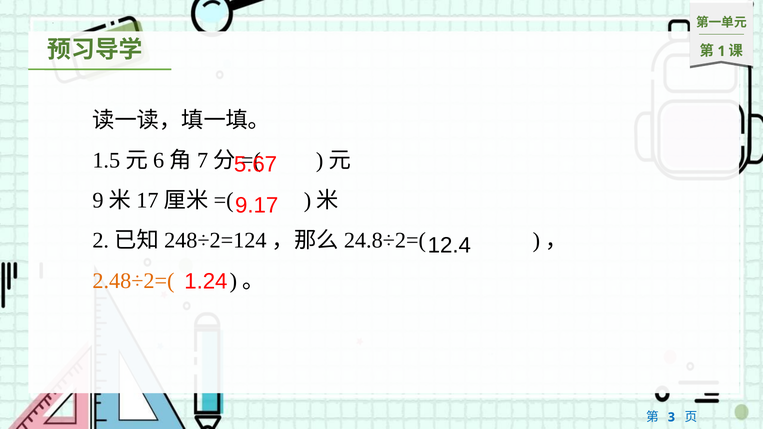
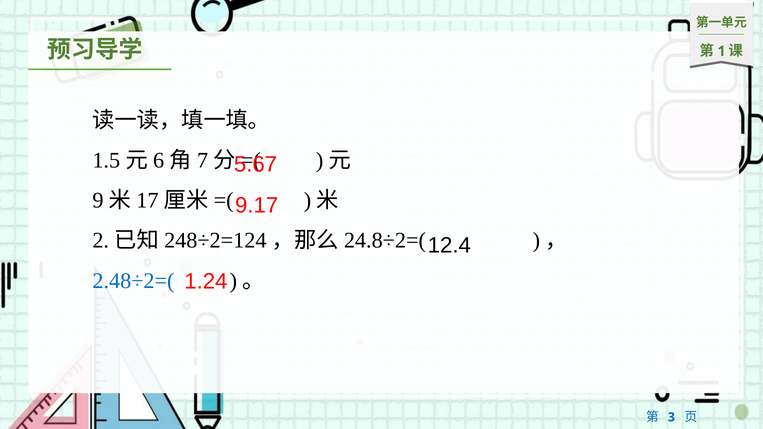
2.48÷2=( colour: orange -> blue (133, 281)
